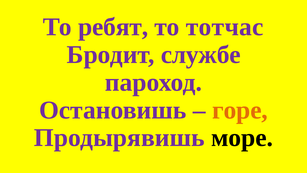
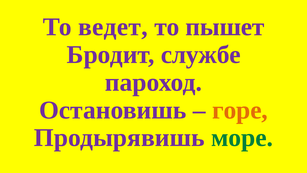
ребят: ребят -> ведет (113, 27)
тотчас: тотчас -> пышет (225, 27)
море colour: black -> green (242, 138)
